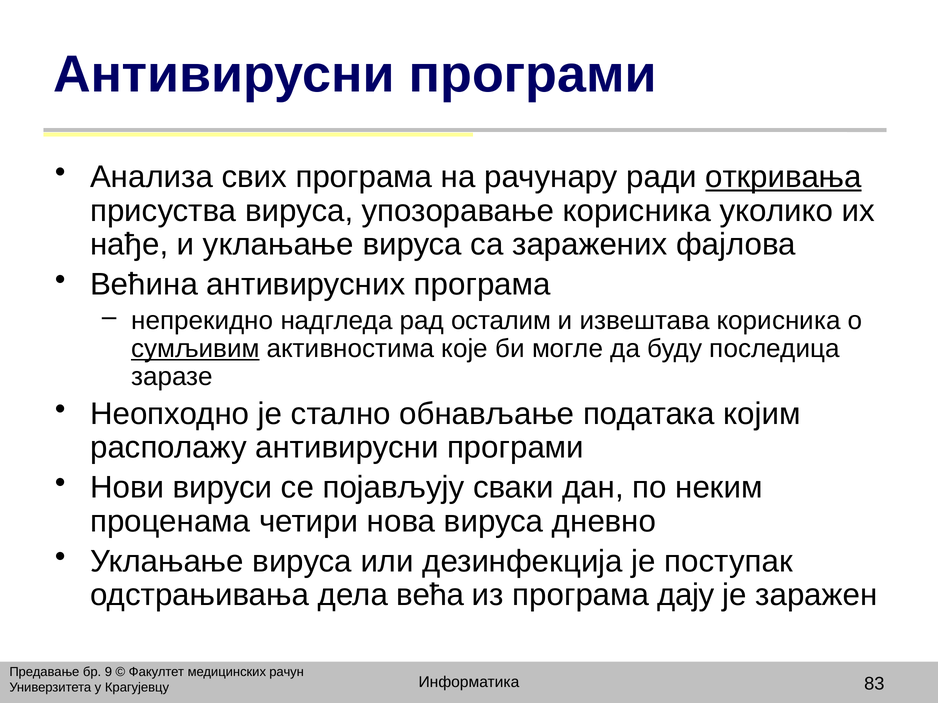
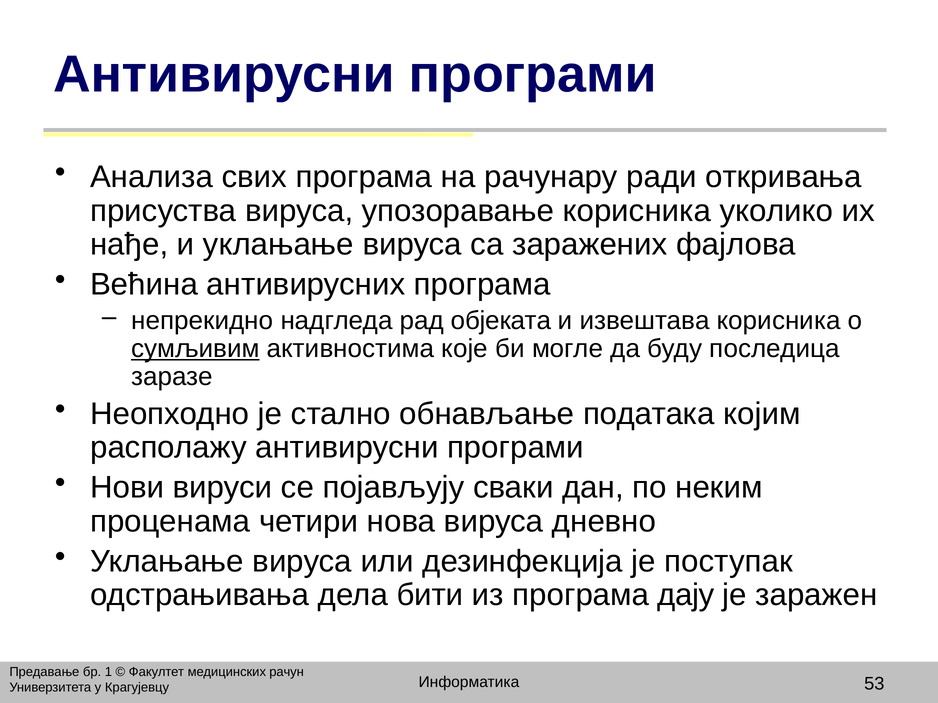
откривања underline: present -> none (783, 177)
осталим: осталим -> објеката (501, 321)
већа: већа -> бити (430, 595)
9: 9 -> 1 (108, 672)
83: 83 -> 53 (874, 684)
